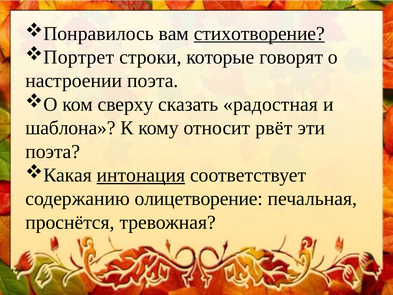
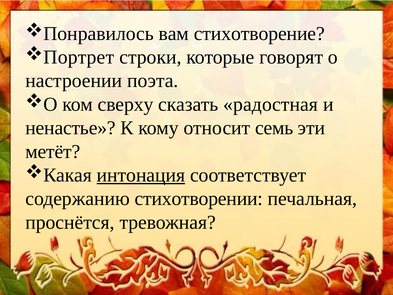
стихотворение underline: present -> none (259, 34)
шаблона: шаблона -> ненастье (71, 128)
рвёт: рвёт -> семь (274, 128)
поэта: поэта -> метёт (53, 151)
олицетворение: олицетворение -> стихотворении (199, 199)
